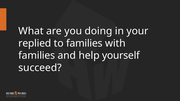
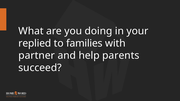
families: families -> partner (37, 56)
yourself: yourself -> parents (121, 56)
